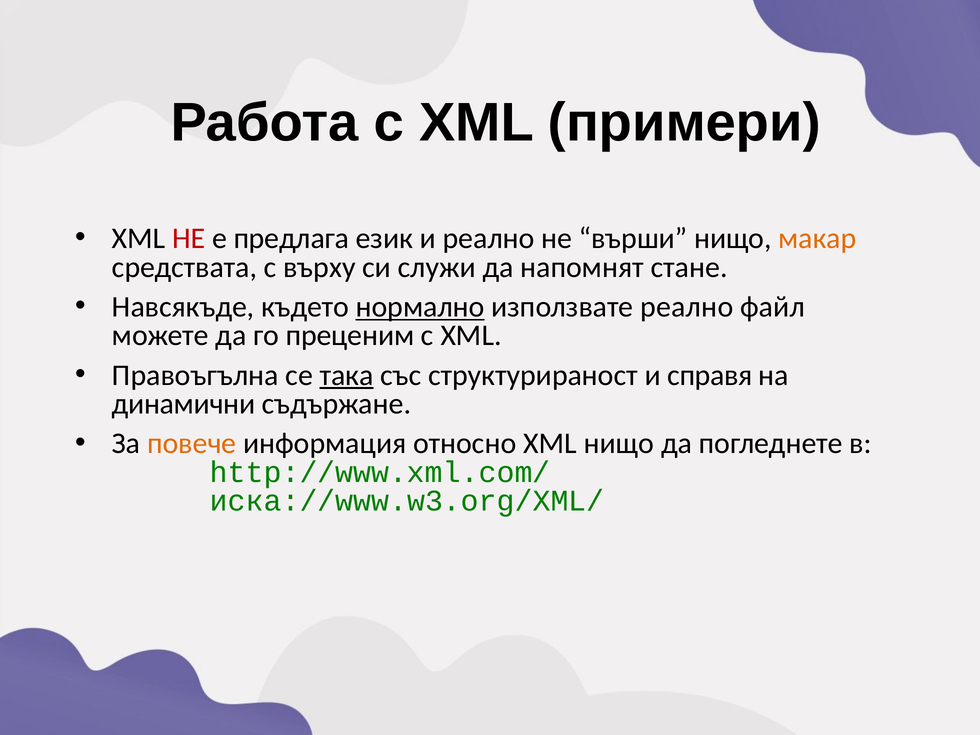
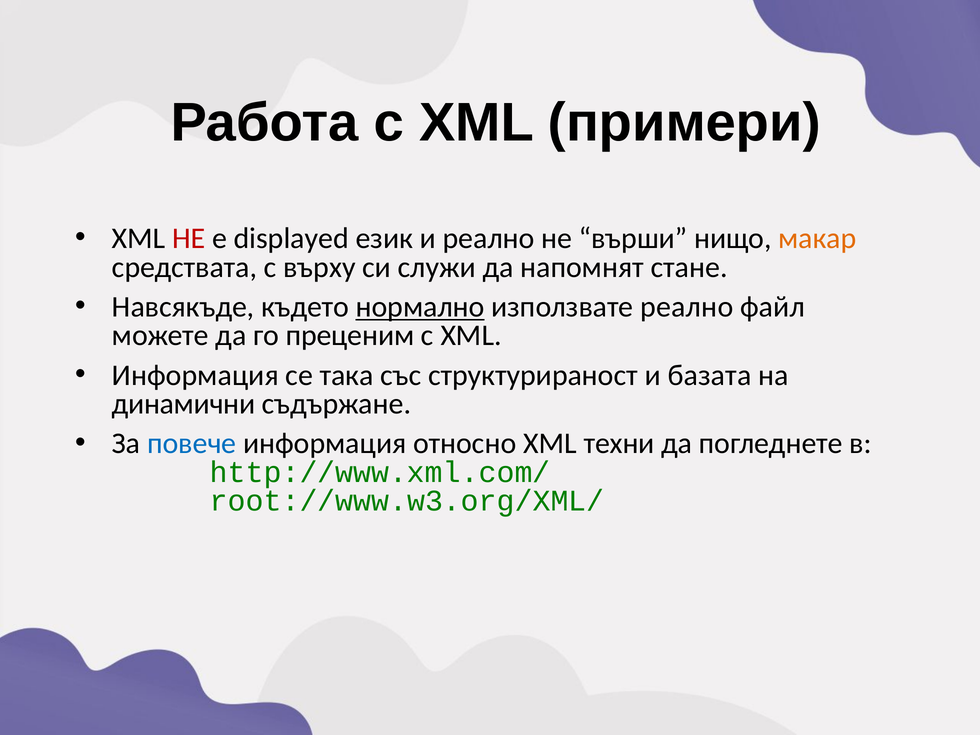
предлага: предлага -> displayed (291, 238)
Правоъгълна: Правоъгълна -> Информация (195, 375)
така underline: present -> none (347, 375)
справя: справя -> базата (710, 375)
повече colour: orange -> blue (192, 444)
XML нищо: нищо -> техни (619, 444)
иска://www.w3.org/XML/: иска://www.w3.org/XML/ -> root://www.w3.org/XML/ (407, 501)
